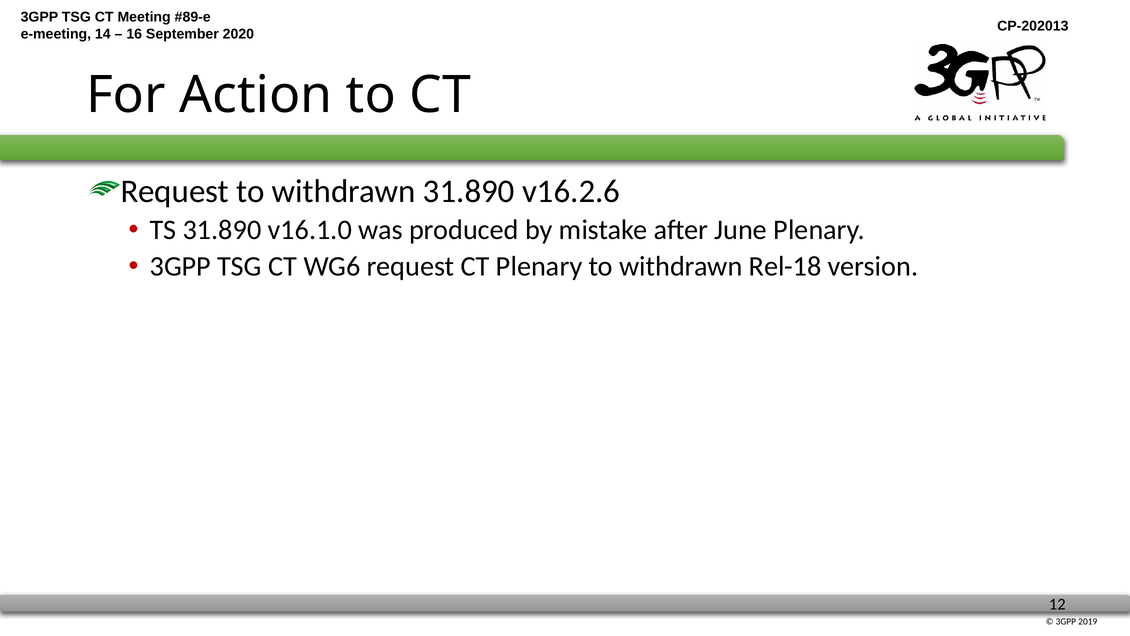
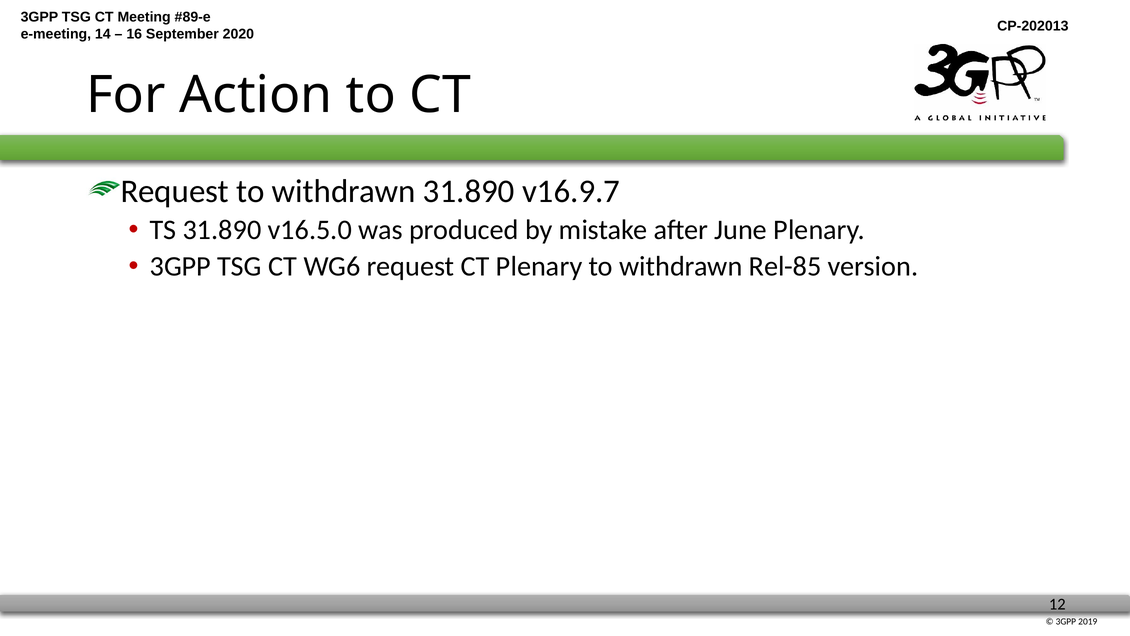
v16.2.6: v16.2.6 -> v16.9.7 (571, 191)
v16.1.0: v16.1.0 -> v16.5.0 (310, 230)
Rel-18: Rel-18 -> Rel-85 (785, 266)
